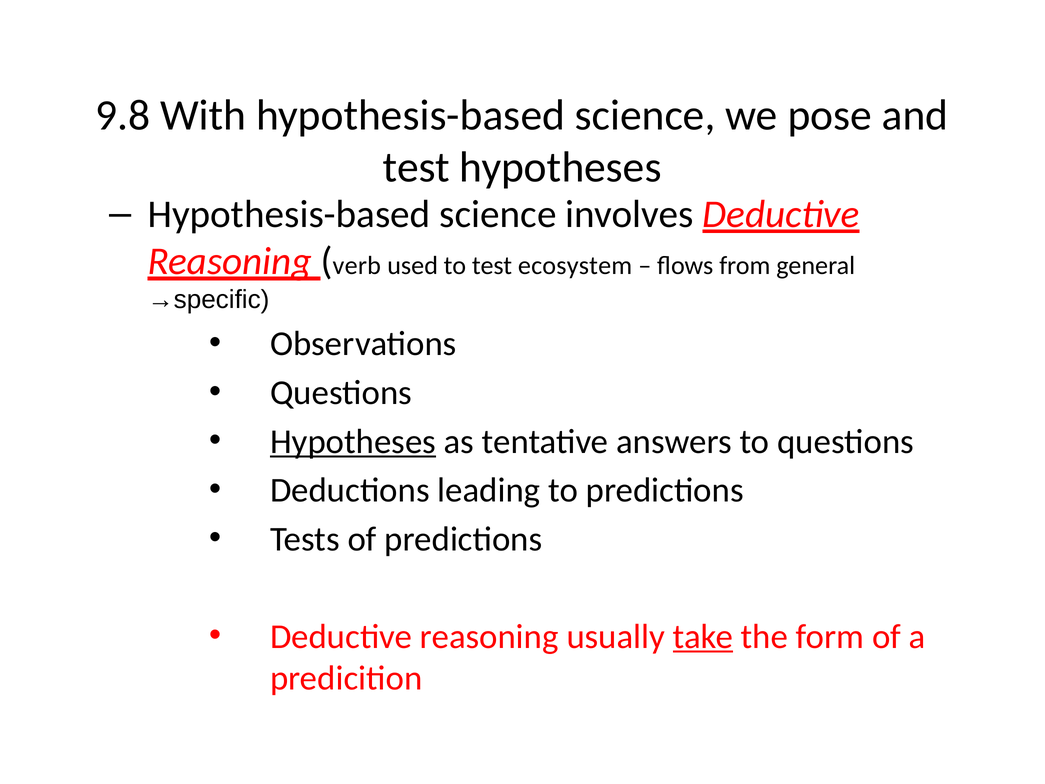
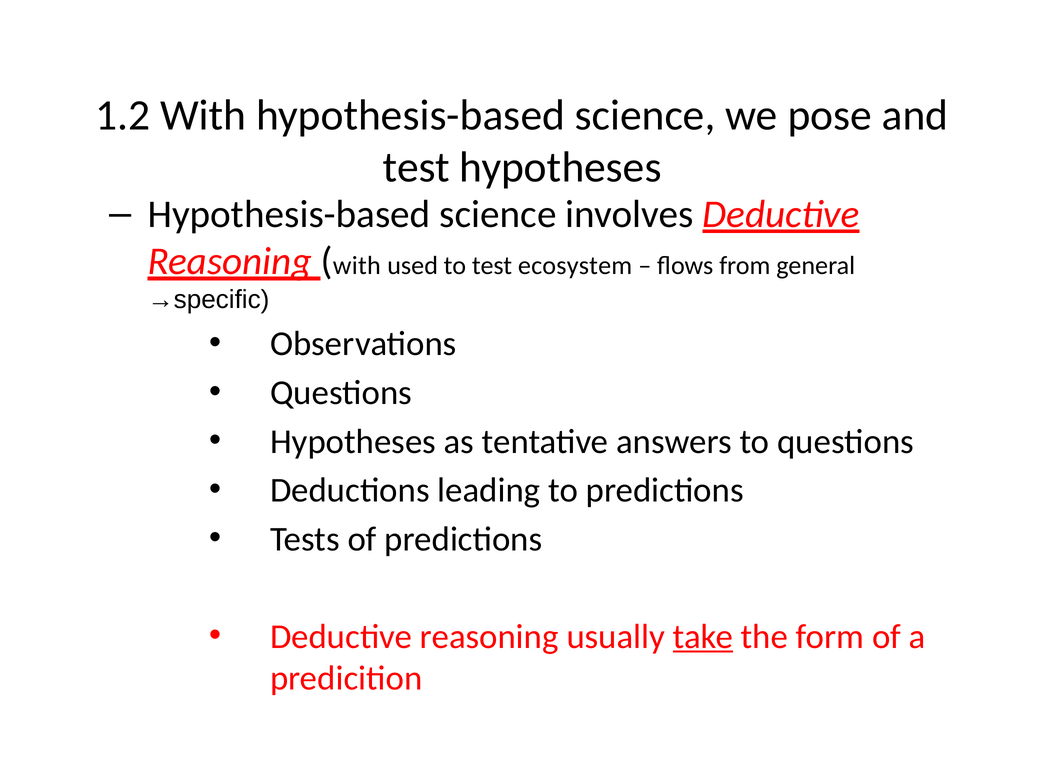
9.8: 9.8 -> 1.2 (123, 115)
verb: verb -> with (357, 266)
Hypotheses underline: present -> none (353, 441)
